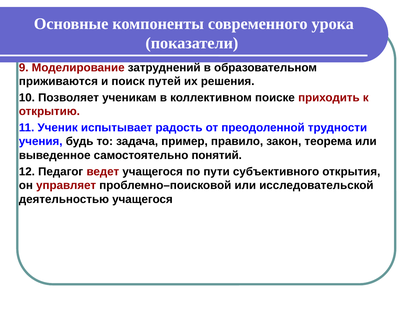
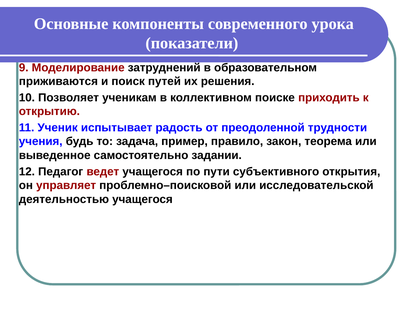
понятий: понятий -> задании (217, 155)
